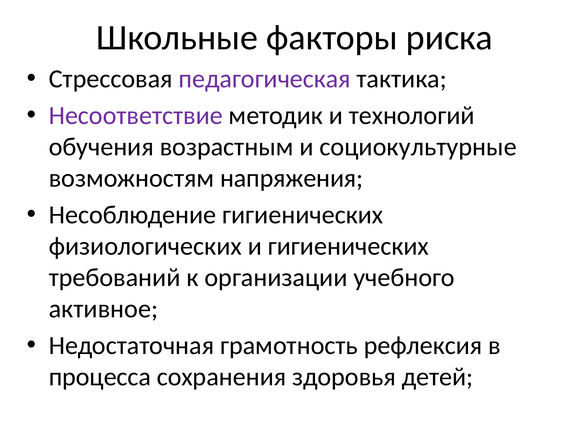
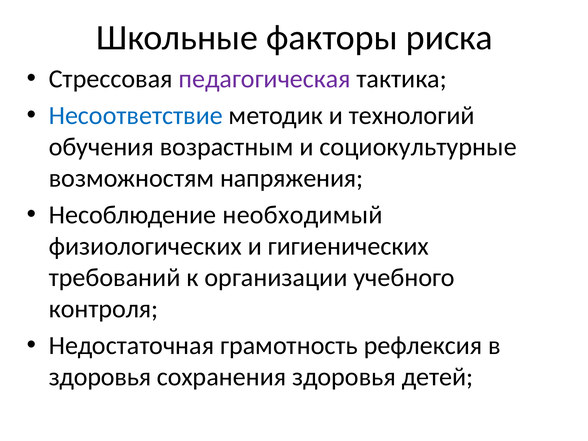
Несоответствие colour: purple -> blue (136, 115)
Несоблюдение гигиенических: гигиенических -> необходимый (303, 215)
активное: активное -> контроля (104, 309)
процесса: процесса -> здоровья (100, 377)
